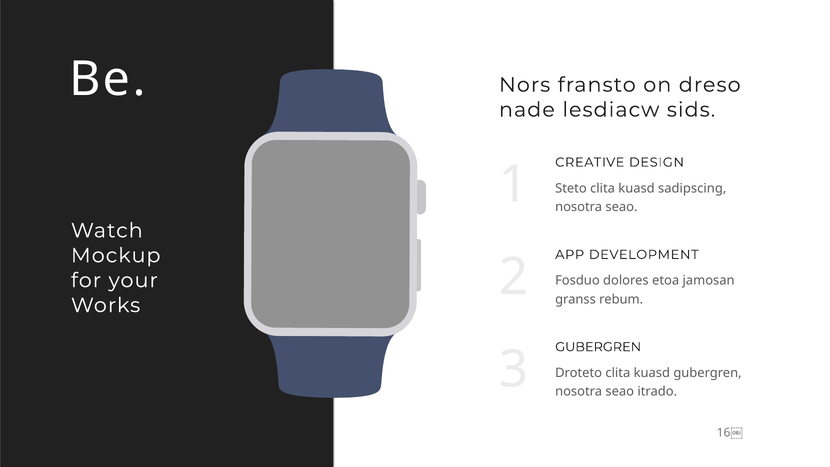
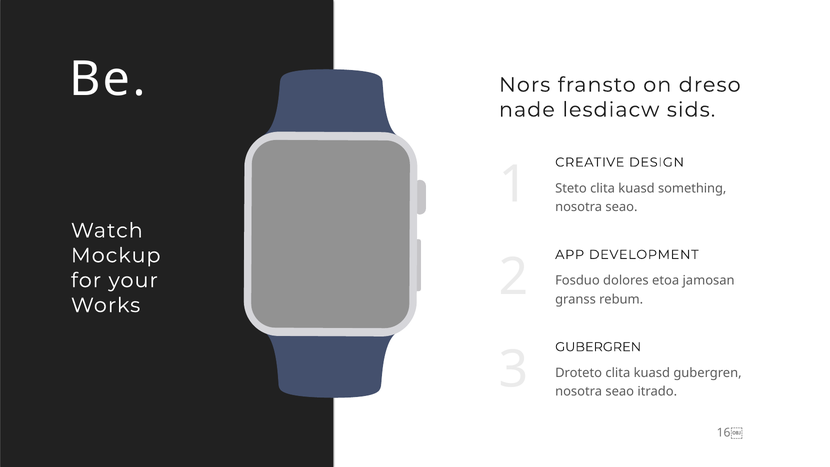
sadipscing: sadipscing -> something (692, 188)
